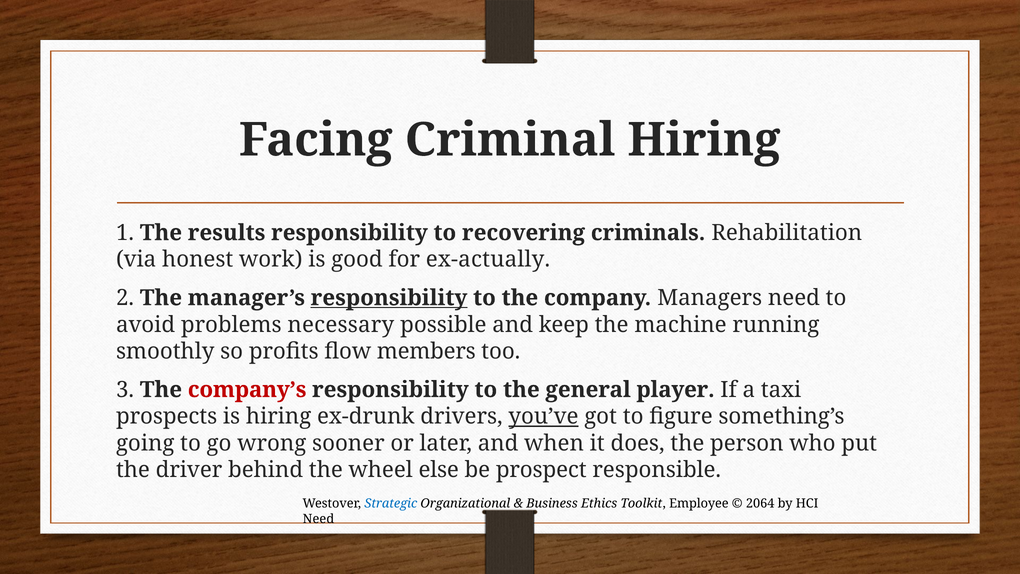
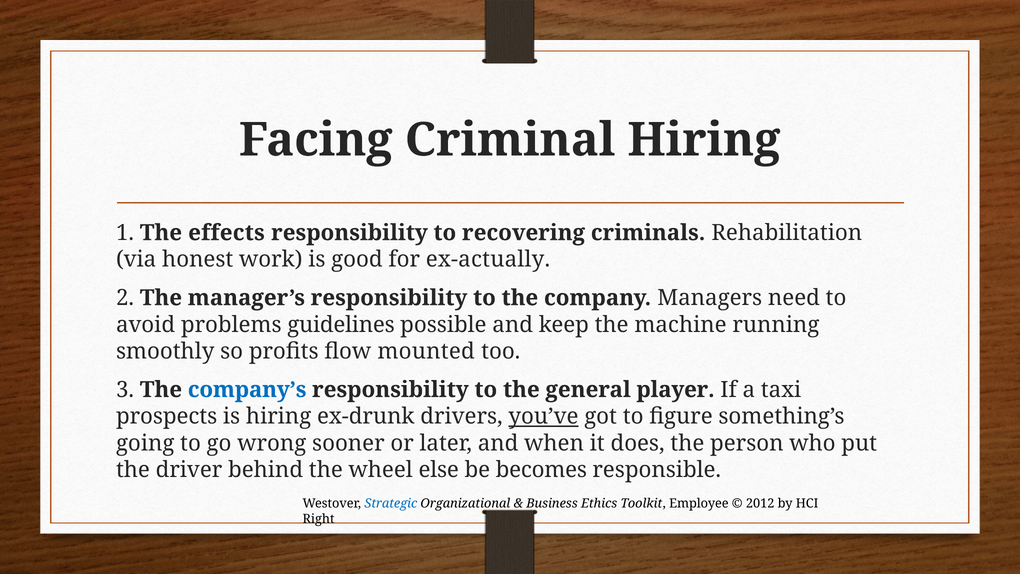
results: results -> effects (226, 233)
responsibility underline: present -> none (389, 298)
necessary: necessary -> guidelines (341, 325)
members: members -> mounted (426, 351)
company’s colour: red -> blue (247, 390)
prospect: prospect -> becomes (541, 470)
2064: 2064 -> 2012 (760, 503)
Need: Need -> Right (319, 519)
